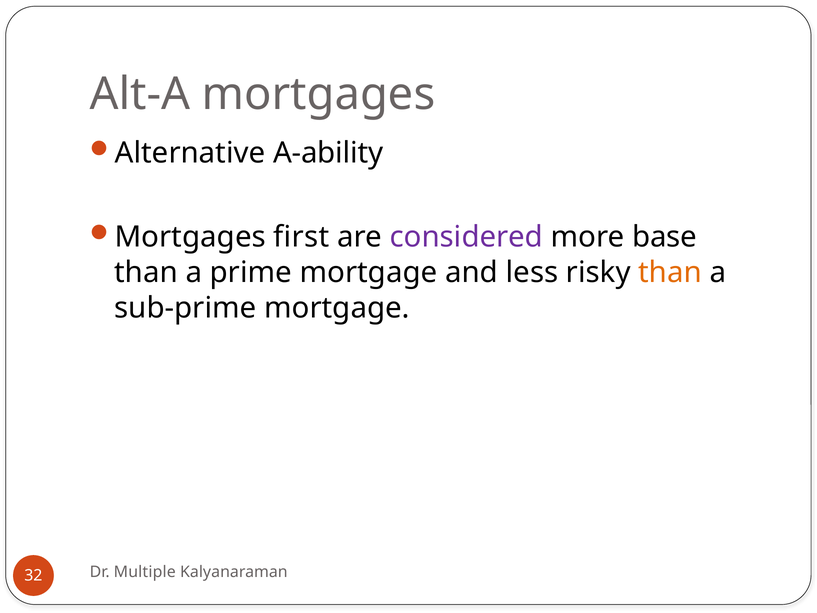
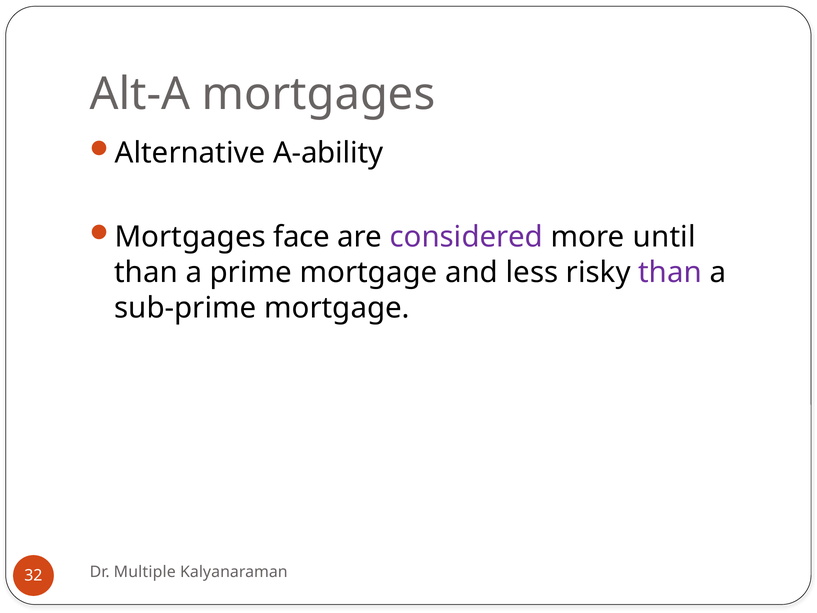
first: first -> face (302, 237)
base: base -> until (664, 237)
than colour: orange -> purple (670, 272)
